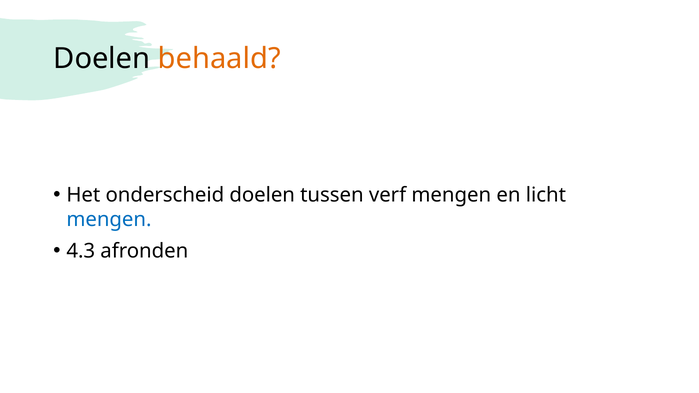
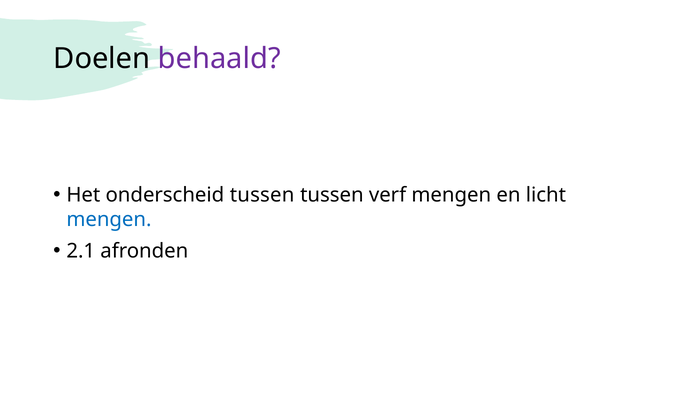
behaald colour: orange -> purple (219, 59)
onderscheid doelen: doelen -> tussen (262, 195)
4.3: 4.3 -> 2.1 (81, 251)
